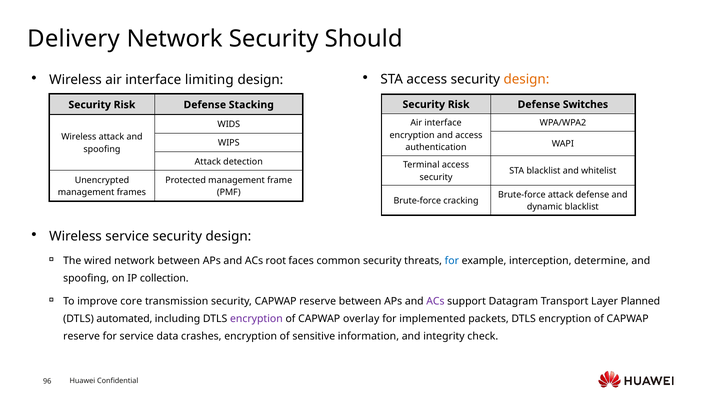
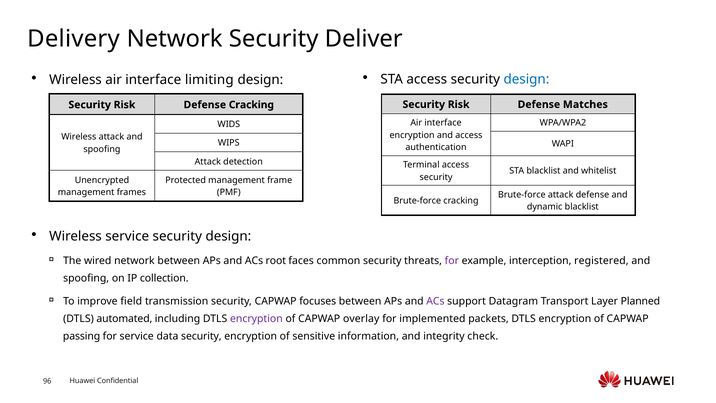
Should: Should -> Deliver (364, 39)
design colour: orange -> blue (526, 79)
Switches: Switches -> Matches (585, 104)
Defense Stacking: Stacking -> Cracking (251, 105)
for colour: blue -> purple (452, 260)
determine: determine -> registered (601, 260)
core: core -> field (131, 301)
security CAPWAP reserve: reserve -> focuses (318, 301)
reserve: reserve -> passing (82, 336)
data crashes: crashes -> security (201, 336)
